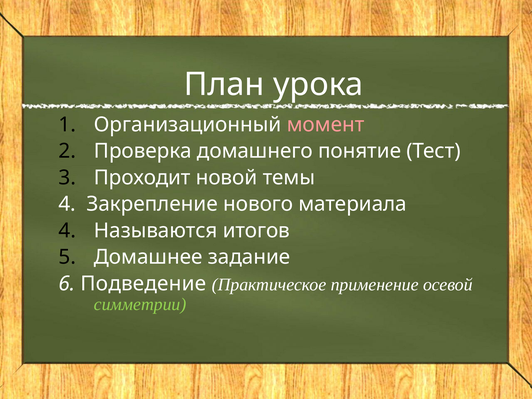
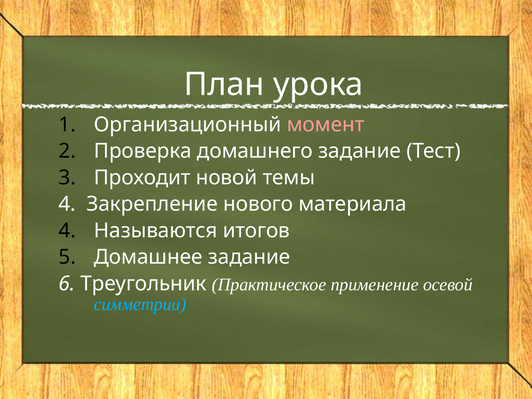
домашнего понятие: понятие -> задание (360, 151)
Подведение: Подведение -> Треугольник (144, 284)
симметрии colour: light green -> light blue (140, 304)
